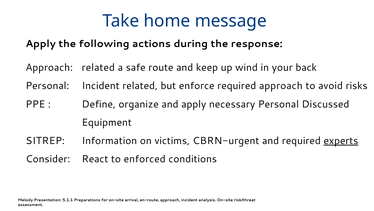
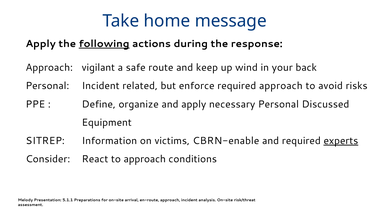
following underline: none -> present (104, 44)
Approach related: related -> vigilant (98, 67)
CBRN-urgent: CBRN-urgent -> CBRN-enable (226, 140)
to enforced: enforced -> approach (145, 159)
